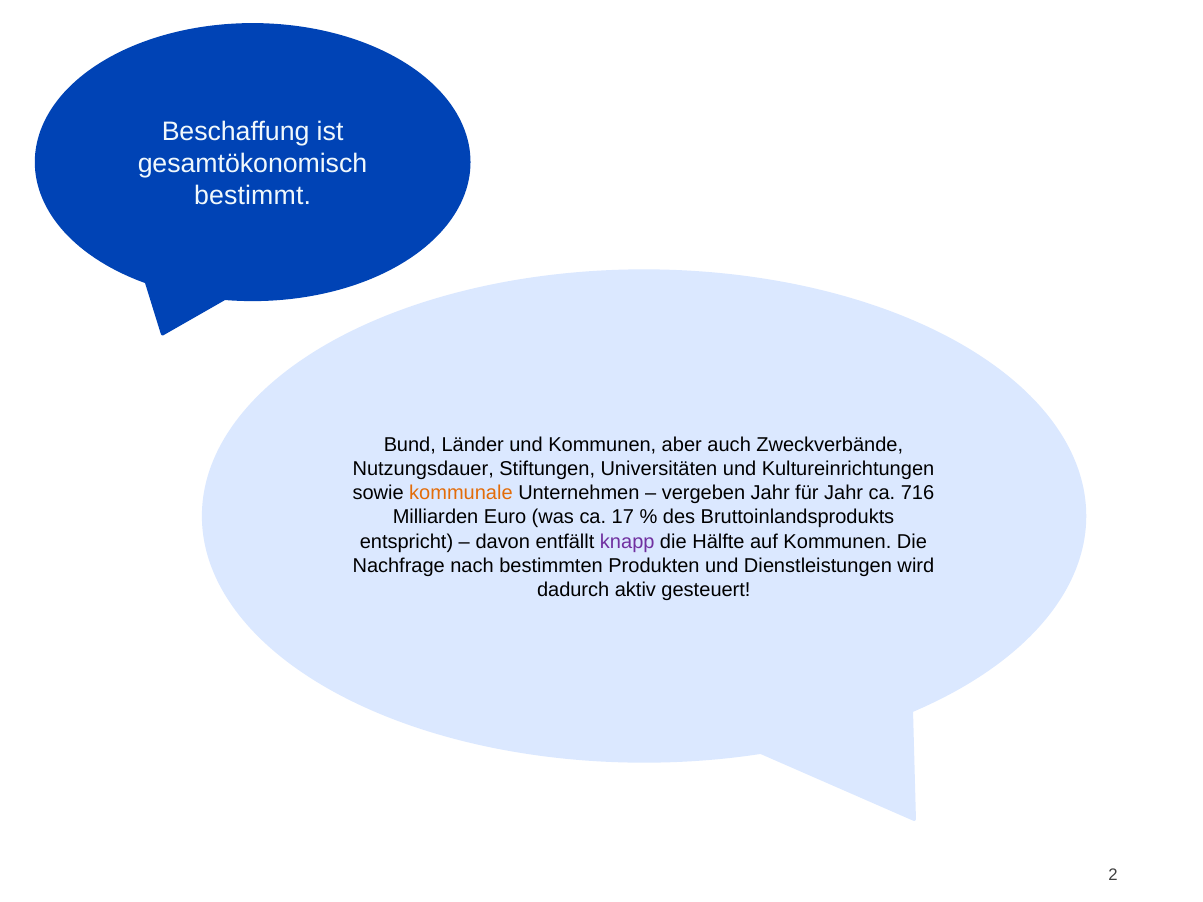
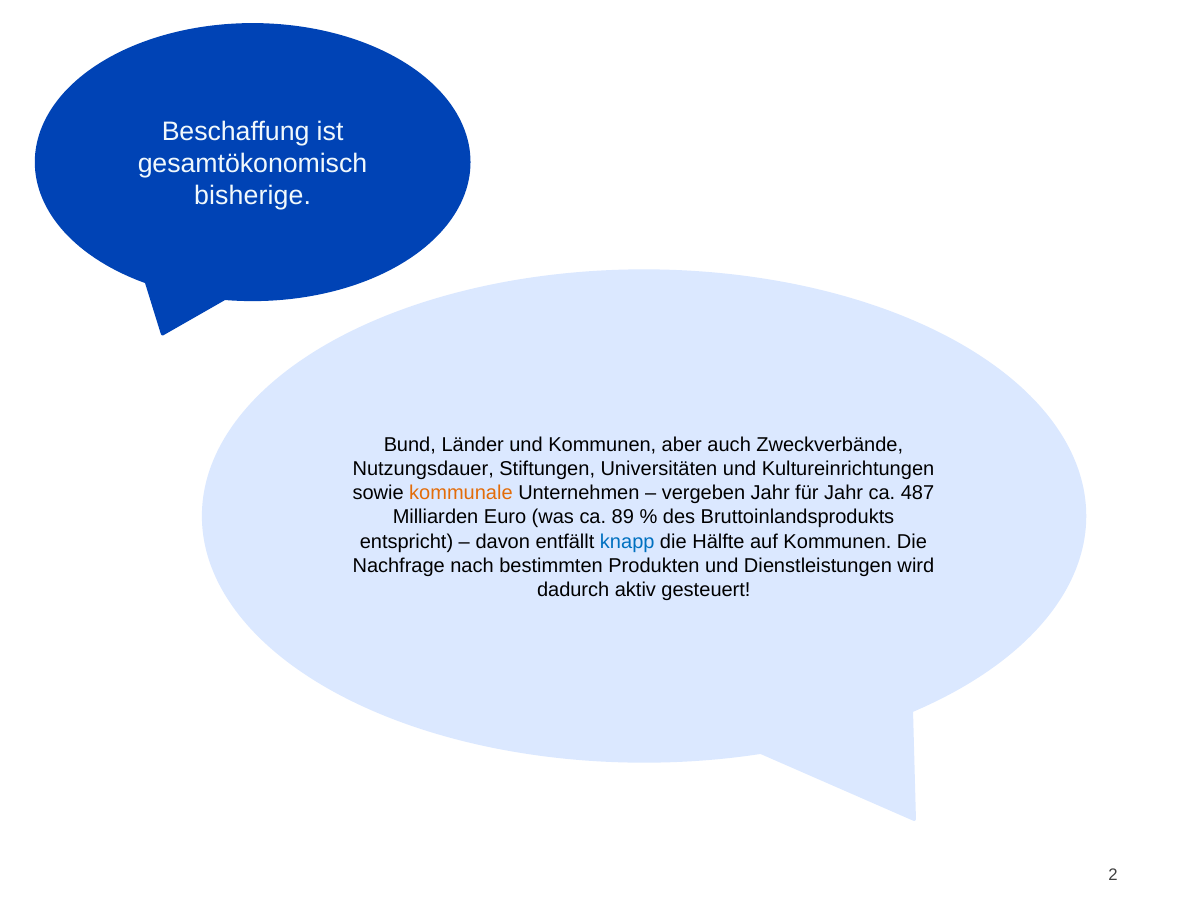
bestimmt: bestimmt -> bisherige (253, 196)
716: 716 -> 487 (918, 493)
17: 17 -> 89 (623, 517)
knapp colour: purple -> blue (627, 542)
